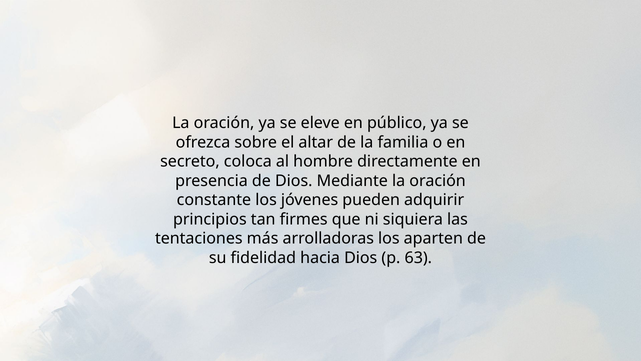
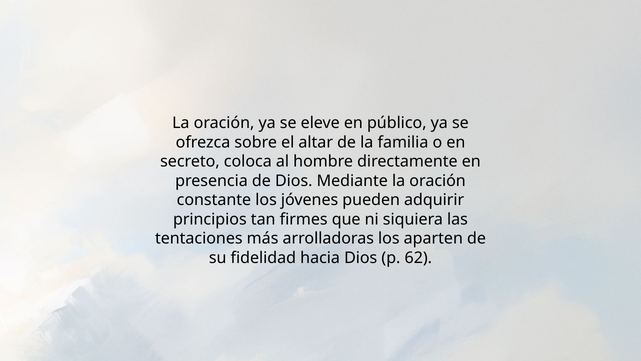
63: 63 -> 62 (418, 258)
